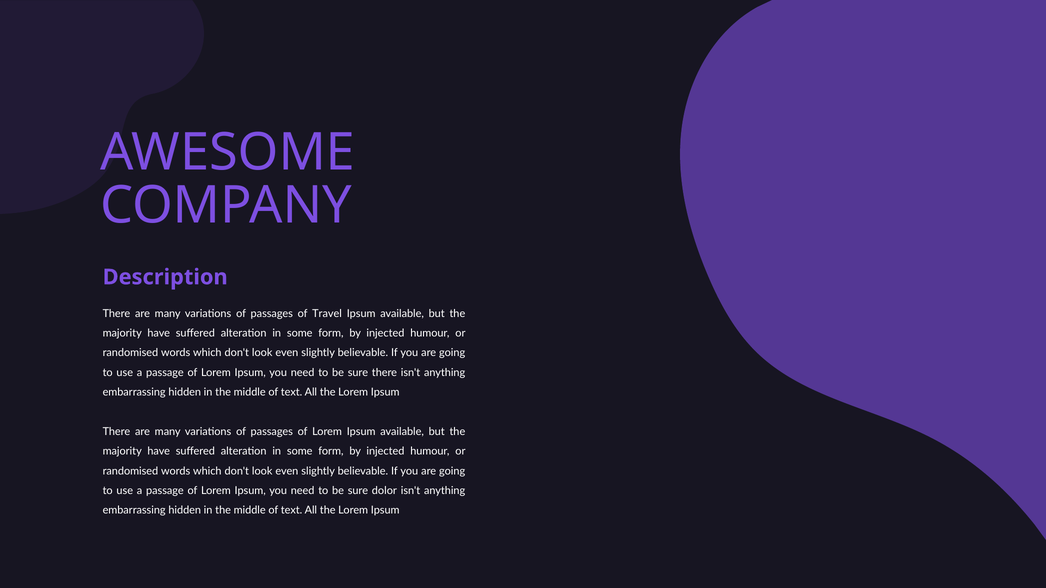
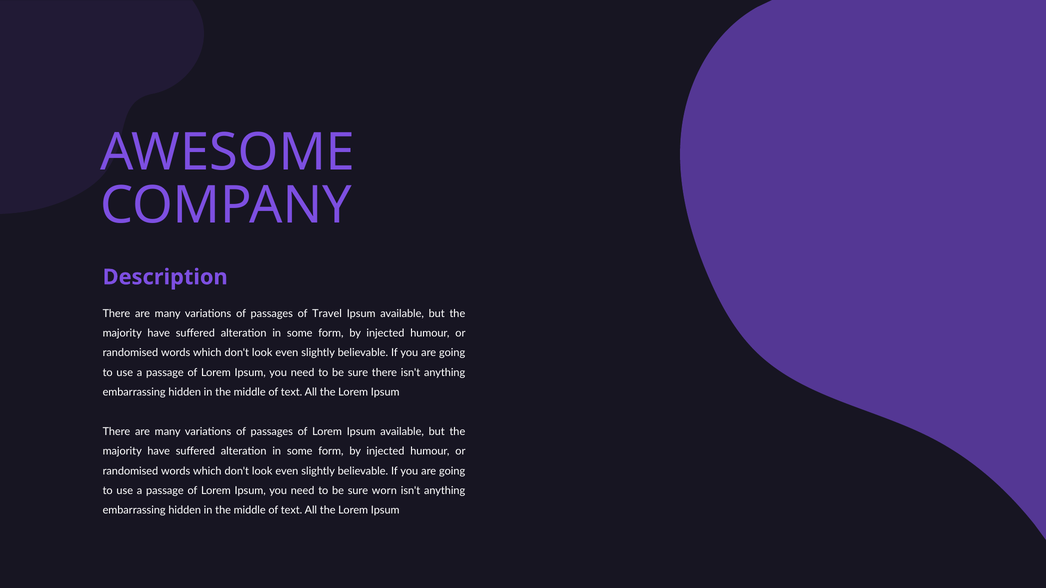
dolor: dolor -> worn (384, 491)
